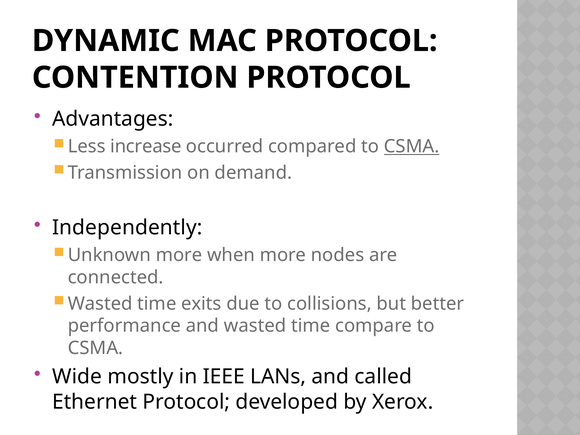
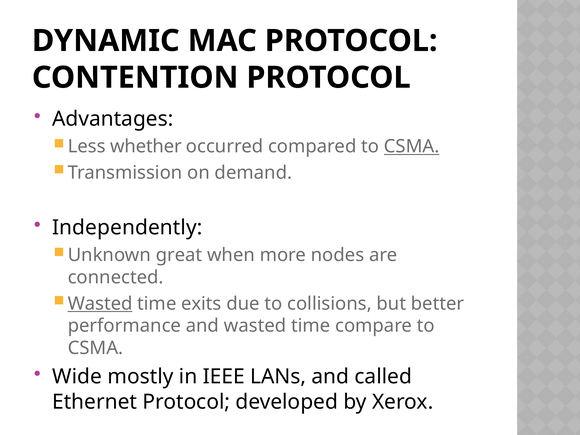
increase: increase -> whether (146, 146)
Unknown more: more -> great (179, 255)
Wasted underline: none -> present (100, 304)
